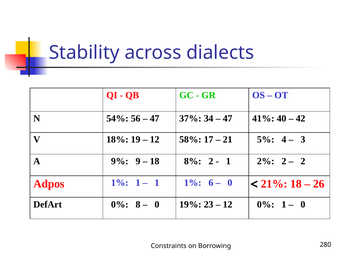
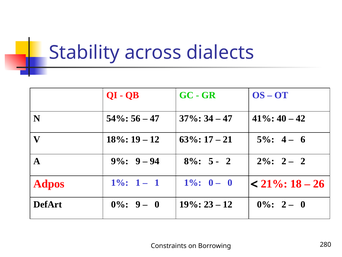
58%: 58% -> 63% (190, 139)
3: 3 -> 6 (303, 139)
18: 18 -> 94 (155, 161)
8% 2: 2 -> 5 (211, 161)
1: 1 -> 2 (228, 161)
1% 6: 6 -> 0 (211, 182)
0% 8: 8 -> 9 (138, 204)
0% 1: 1 -> 2 (284, 204)
